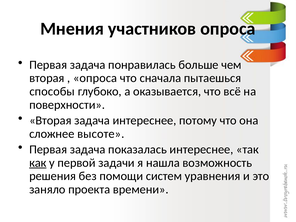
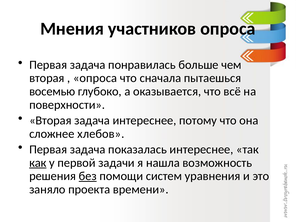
способы: способы -> восемью (52, 91)
высоте: высоте -> хлебов (101, 134)
без underline: none -> present (88, 176)
